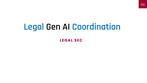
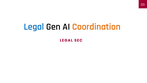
Coordination colour: blue -> orange (96, 27)
